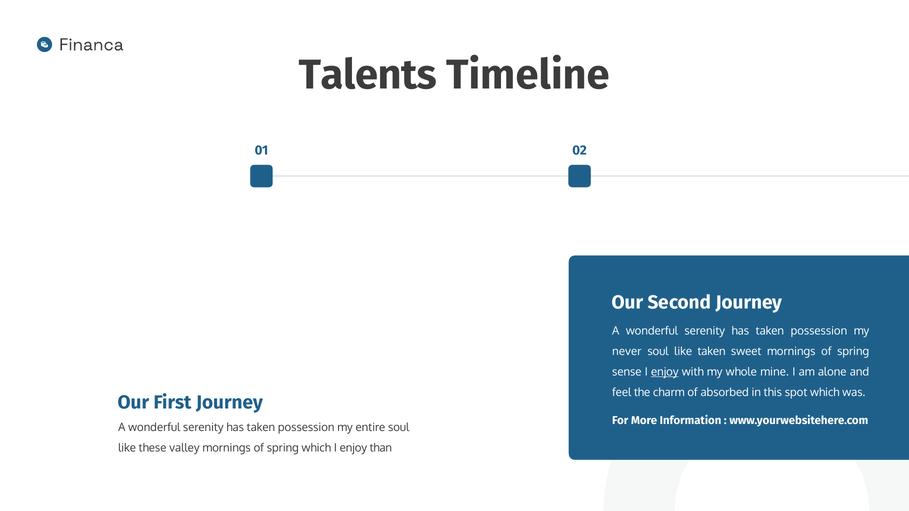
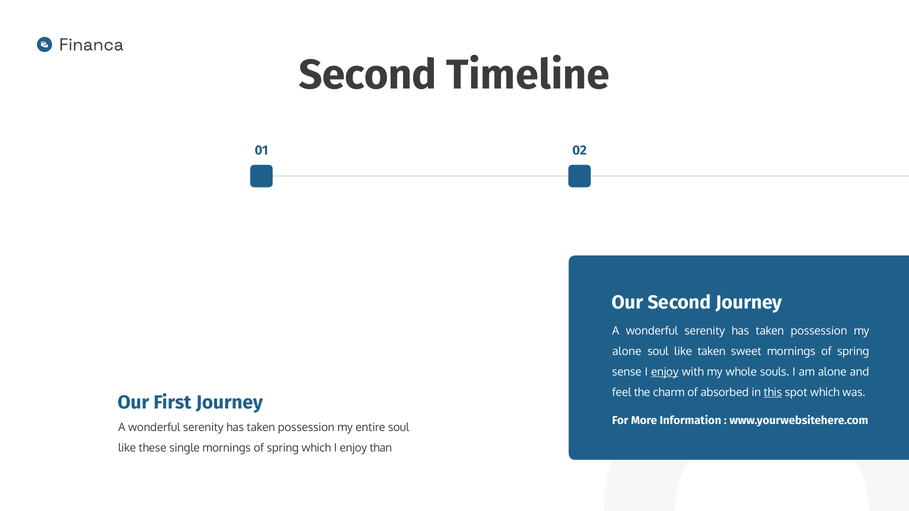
Talents: Talents -> Second (368, 75)
never: never -> alone (627, 352)
mine: mine -> souls (775, 372)
this underline: none -> present (773, 393)
valley: valley -> single (184, 448)
